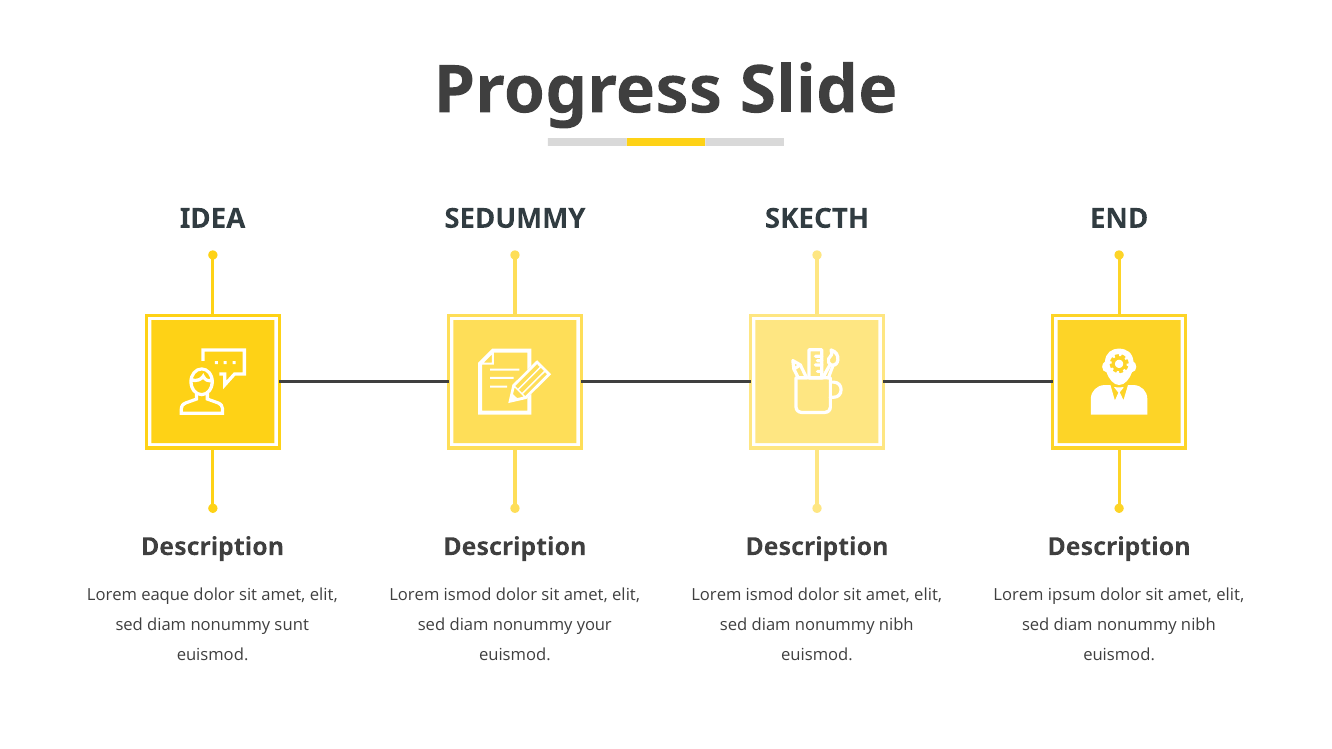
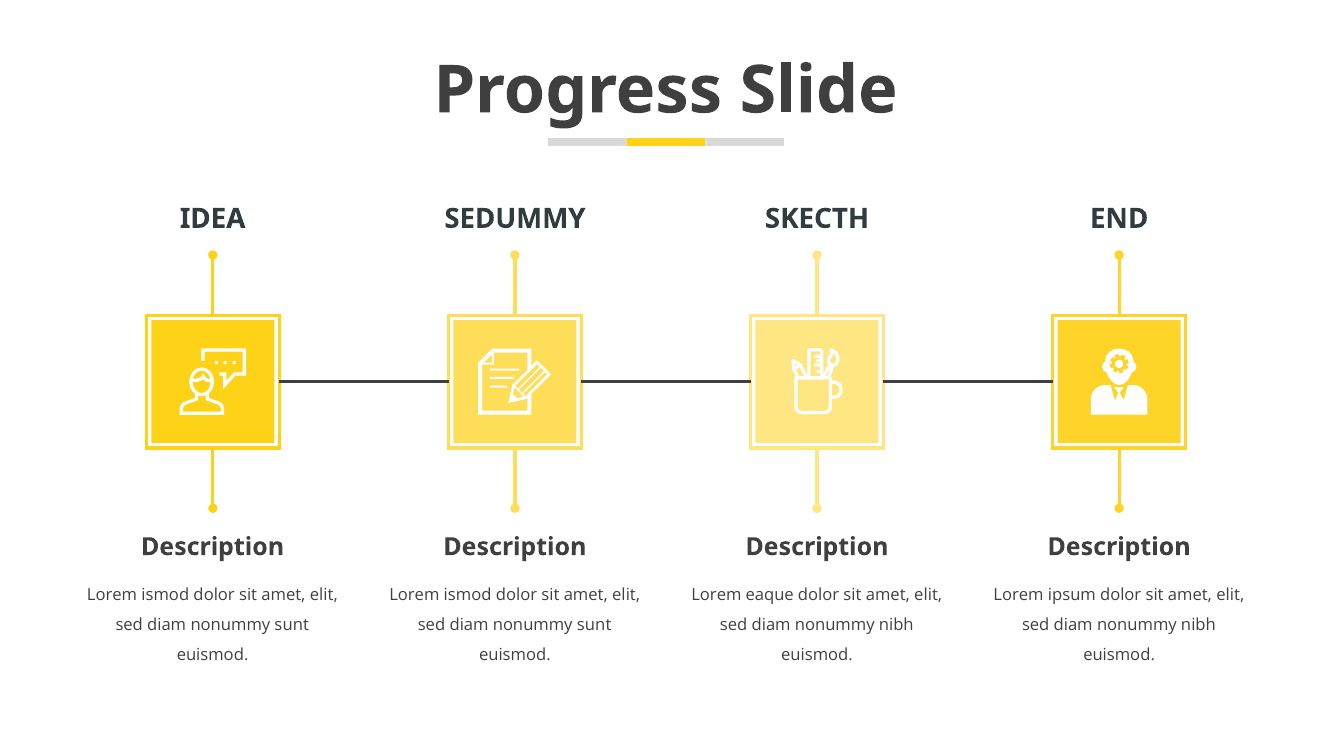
eaque: eaque -> ismod (165, 595)
ismod: ismod -> eaque (770, 595)
your: your -> sunt (594, 625)
